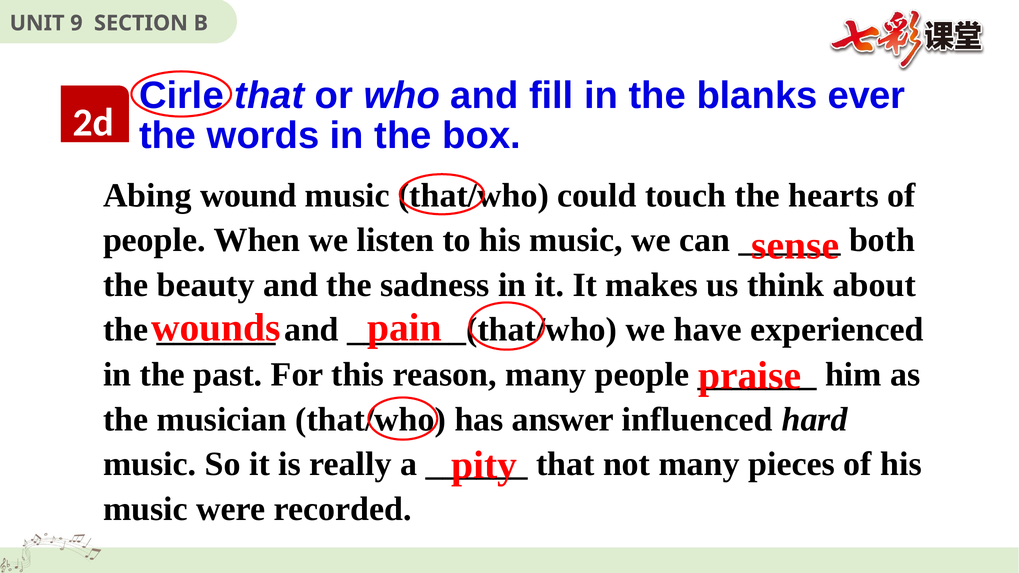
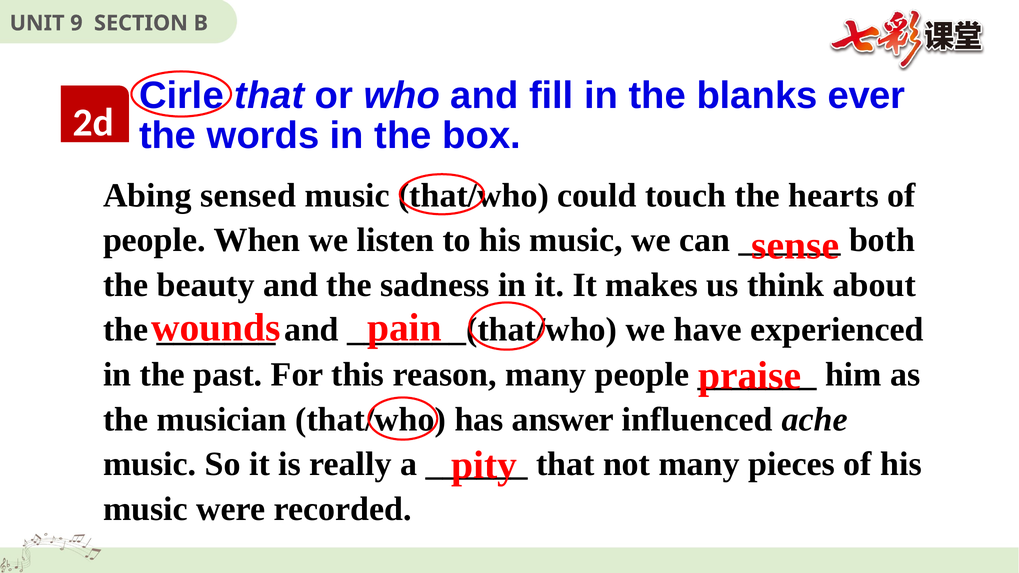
wound: wound -> sensed (248, 195)
hard: hard -> ache (815, 419)
